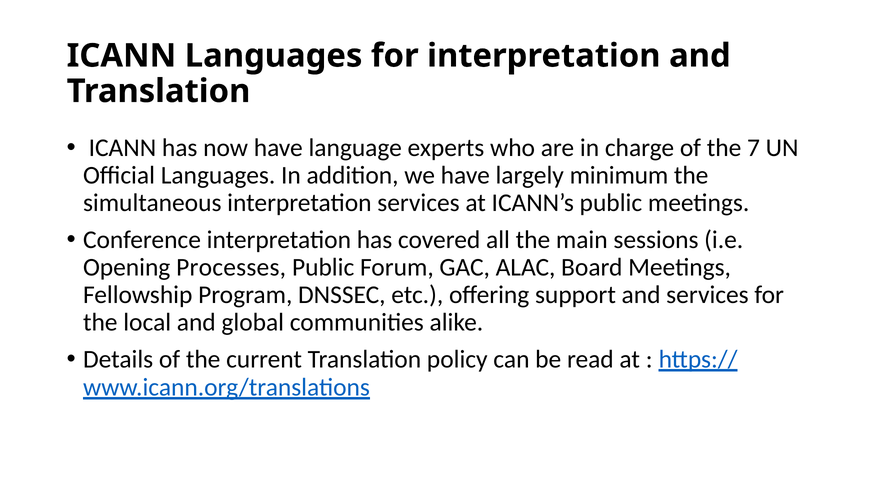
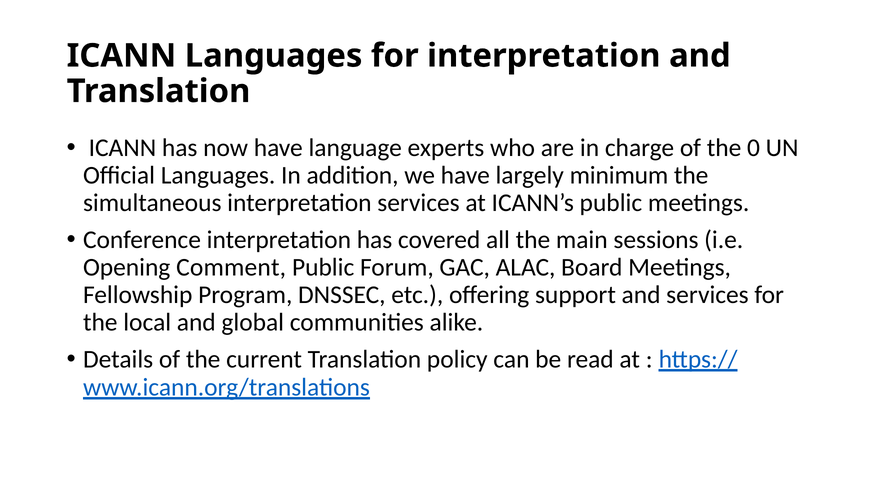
7: 7 -> 0 (754, 148)
Processes: Processes -> Comment (231, 267)
